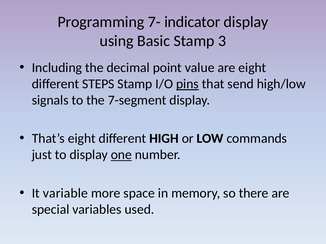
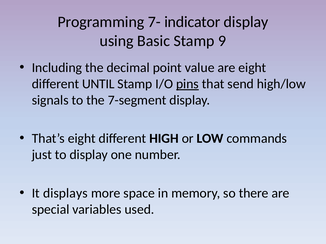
3: 3 -> 9 (222, 41)
STEPS: STEPS -> UNTIL (98, 84)
one underline: present -> none (121, 155)
variable: variable -> displays (65, 193)
